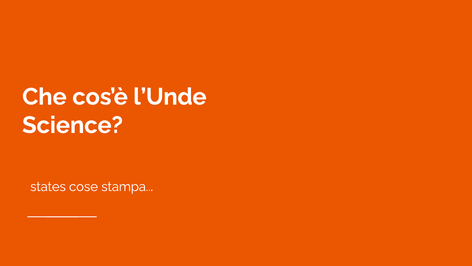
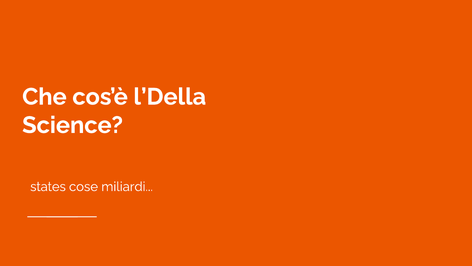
l’Unde: l’Unde -> l’Della (170, 97)
stampa: stampa -> miliardi (127, 186)
